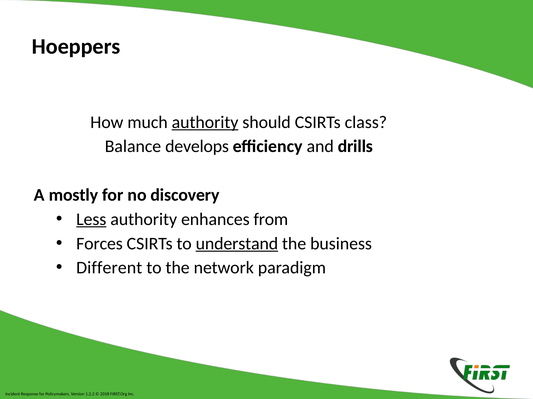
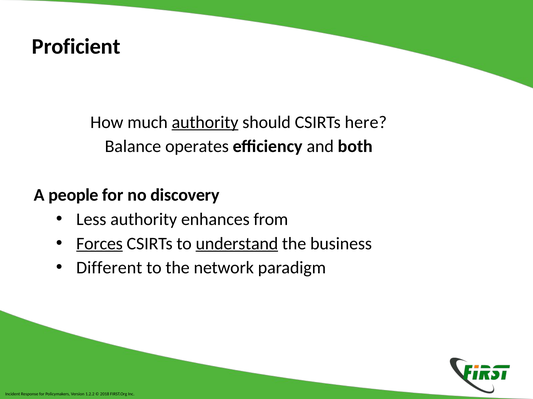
Hoeppers: Hoeppers -> Proficient (76, 47)
class: class -> here (366, 122)
develops: develops -> operates (197, 147)
drills: drills -> both (355, 147)
mostly: mostly -> people (74, 195)
Less underline: present -> none (91, 220)
Forces underline: none -> present (99, 244)
